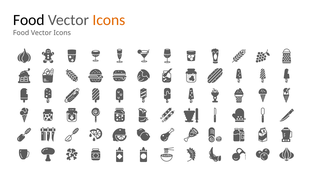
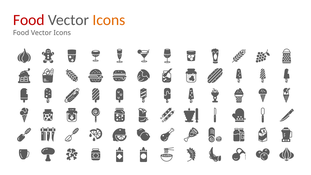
Food colour: black -> red (29, 20)
